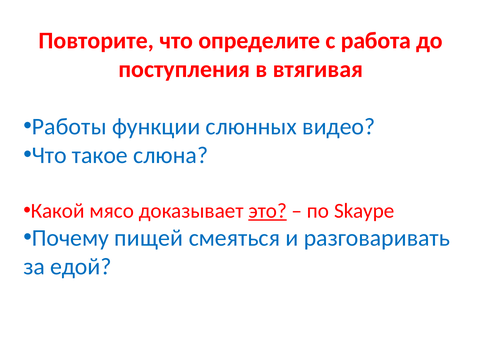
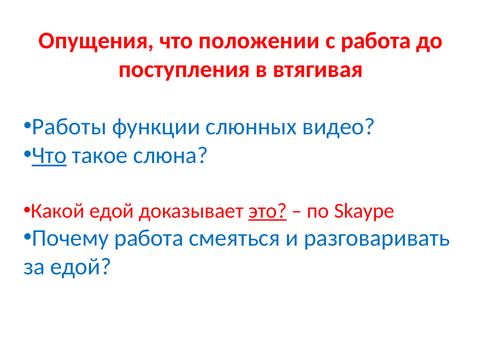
Повторите: Повторите -> Опущения (96, 41)
определите: определите -> положении (259, 41)
Что underline: none -> present (49, 155)
Какой мясо: мясо -> едой (112, 211)
Почему пищей: пищей -> работа (149, 238)
